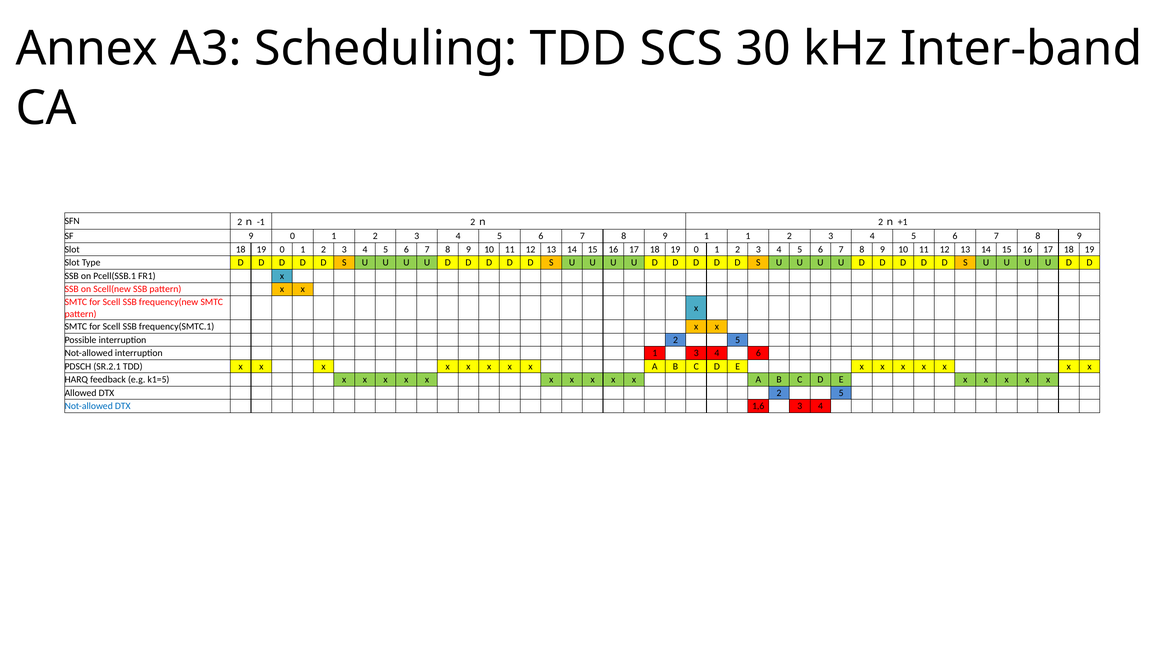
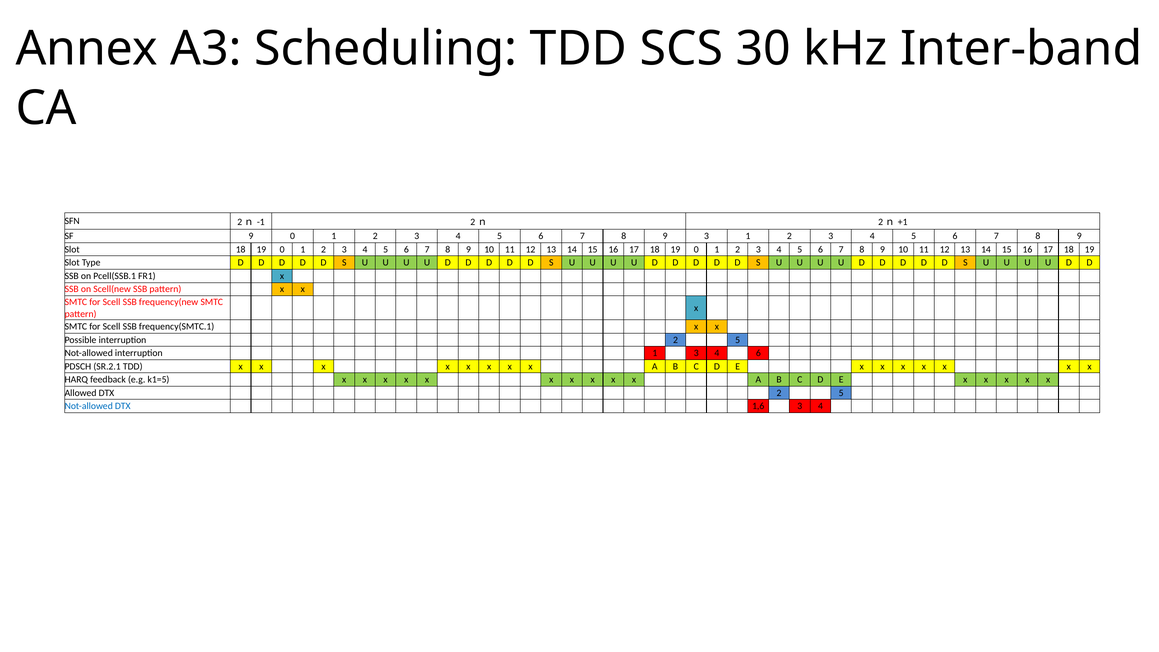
9 1: 1 -> 3 (707, 236)
